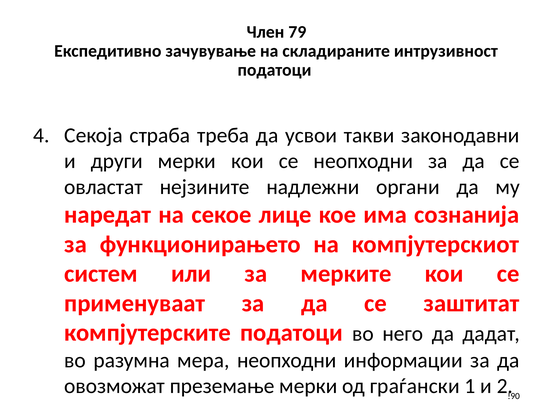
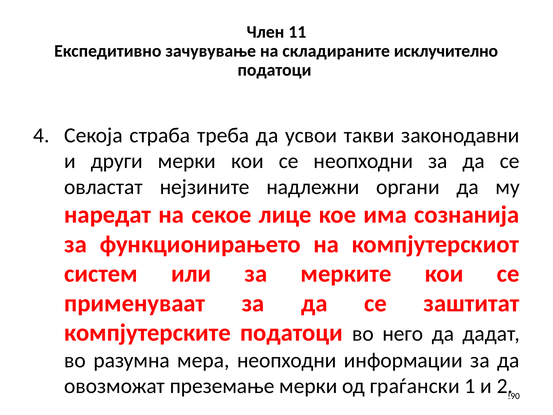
79: 79 -> 11 (297, 32)
интрузивност: интрузивност -> исклучително (446, 51)
